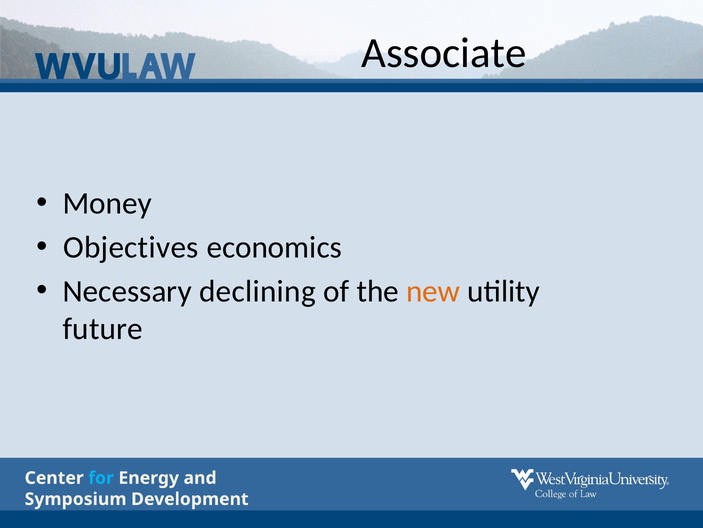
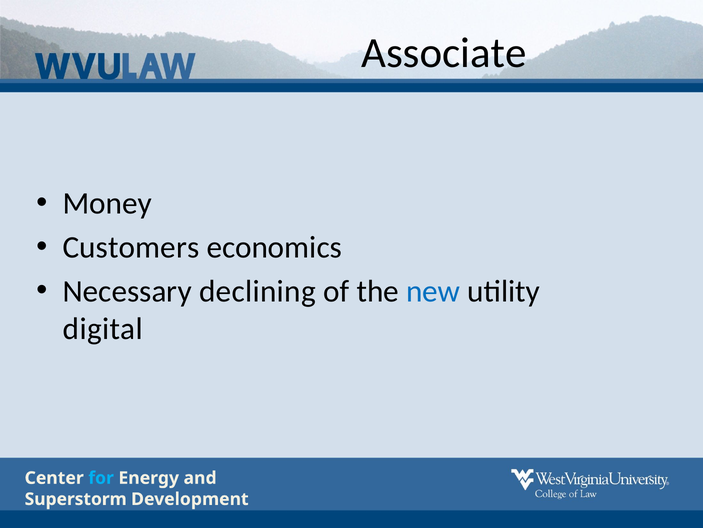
Objectives: Objectives -> Customers (131, 247)
new colour: orange -> blue (433, 291)
future: future -> digital (103, 328)
Symposium: Symposium -> Superstorm (76, 498)
